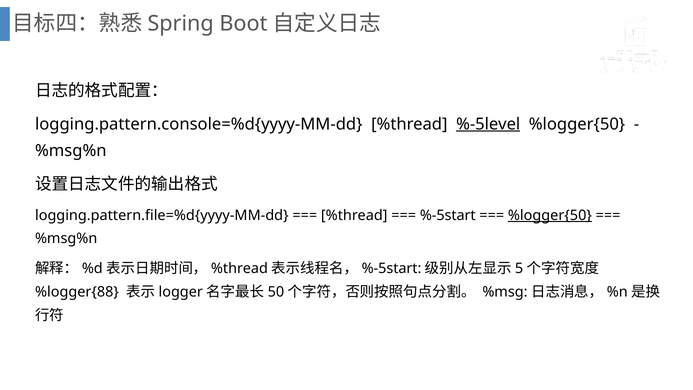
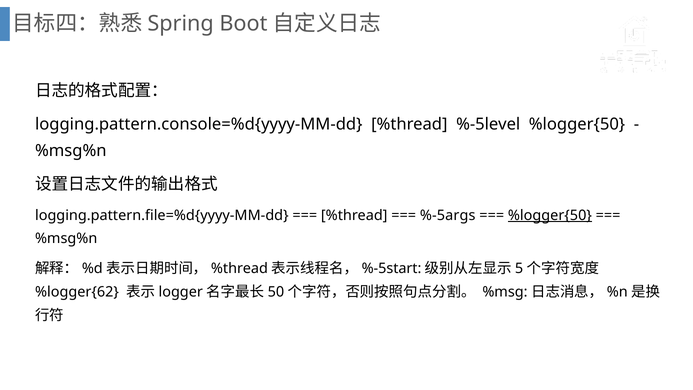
%‐5level underline: present -> none (488, 124)
%‐5start: %‐5start -> %‐5args (448, 215)
%logger{88: %logger{88 -> %logger{62 (77, 292)
